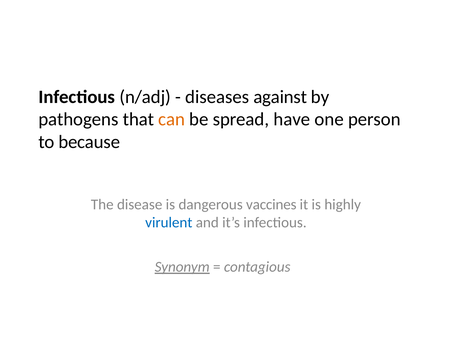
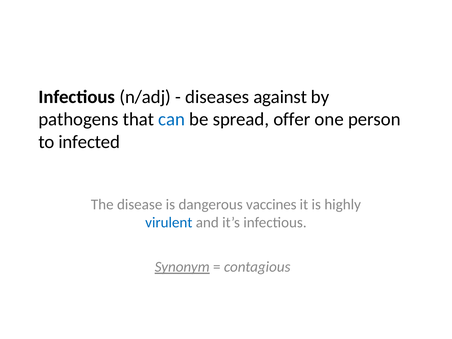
can colour: orange -> blue (172, 119)
have: have -> offer (292, 119)
because: because -> infected (89, 142)
